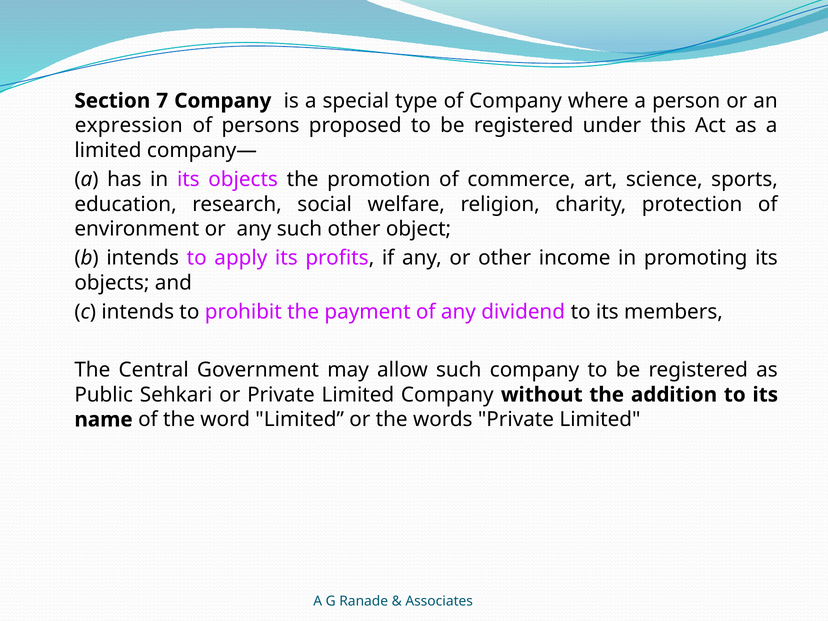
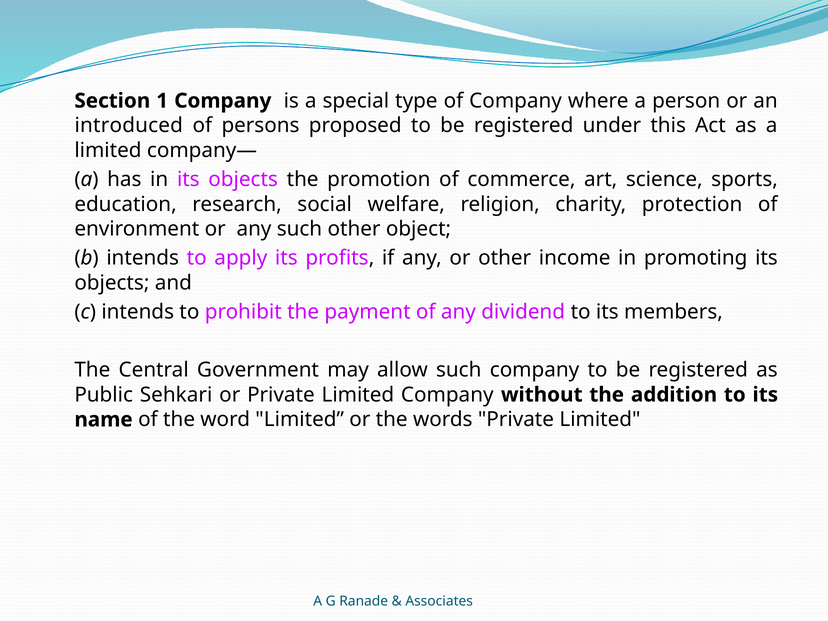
7: 7 -> 1 (162, 101)
expression: expression -> introduced (129, 126)
